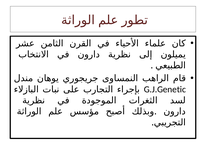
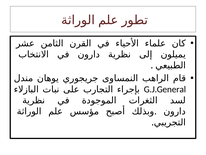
G.J.Genetic: G.J.Genetic -> G.J.General (165, 89)
